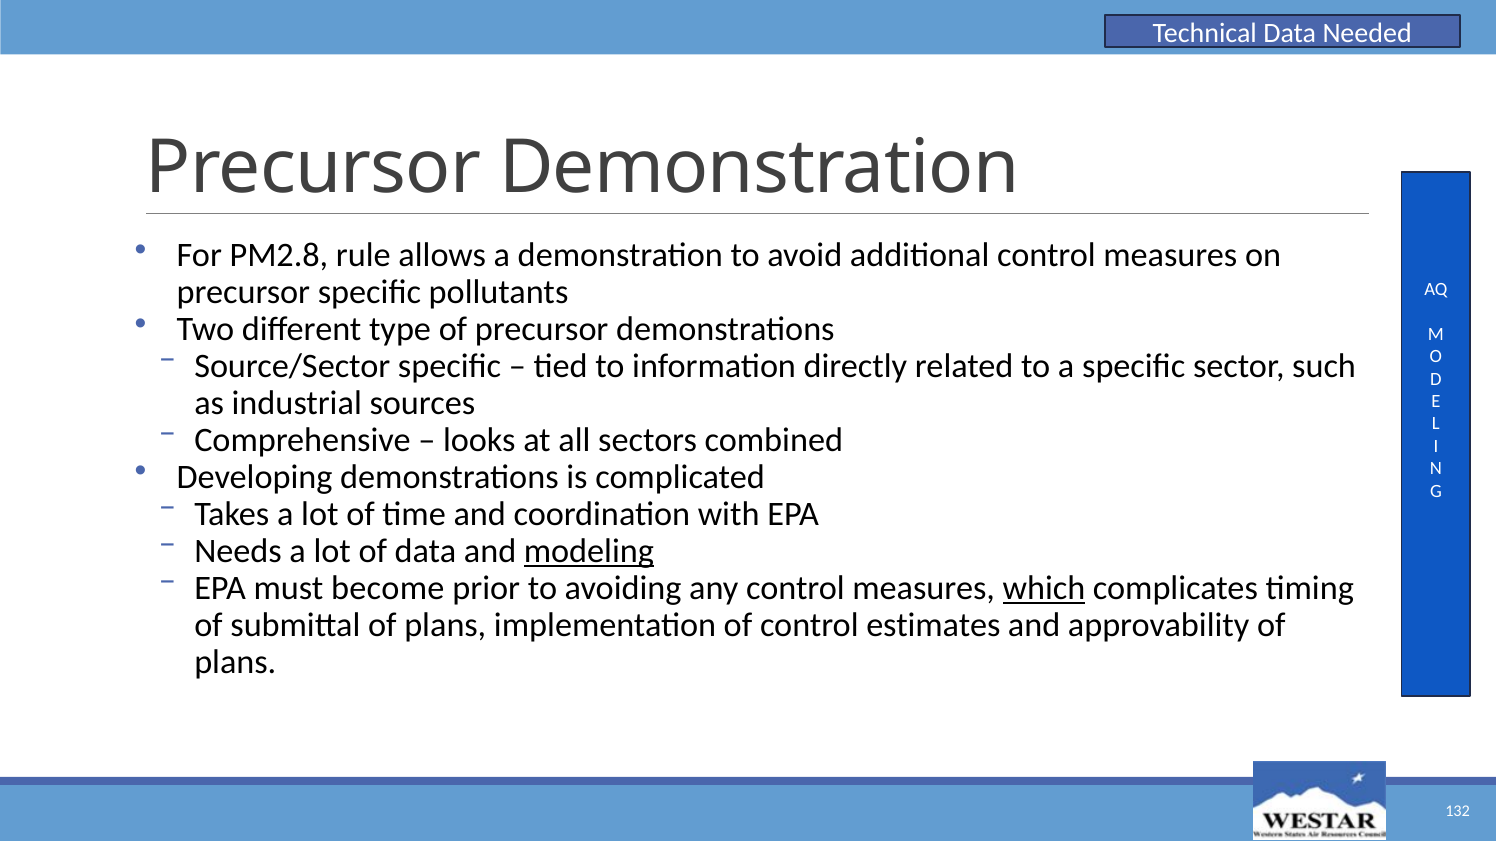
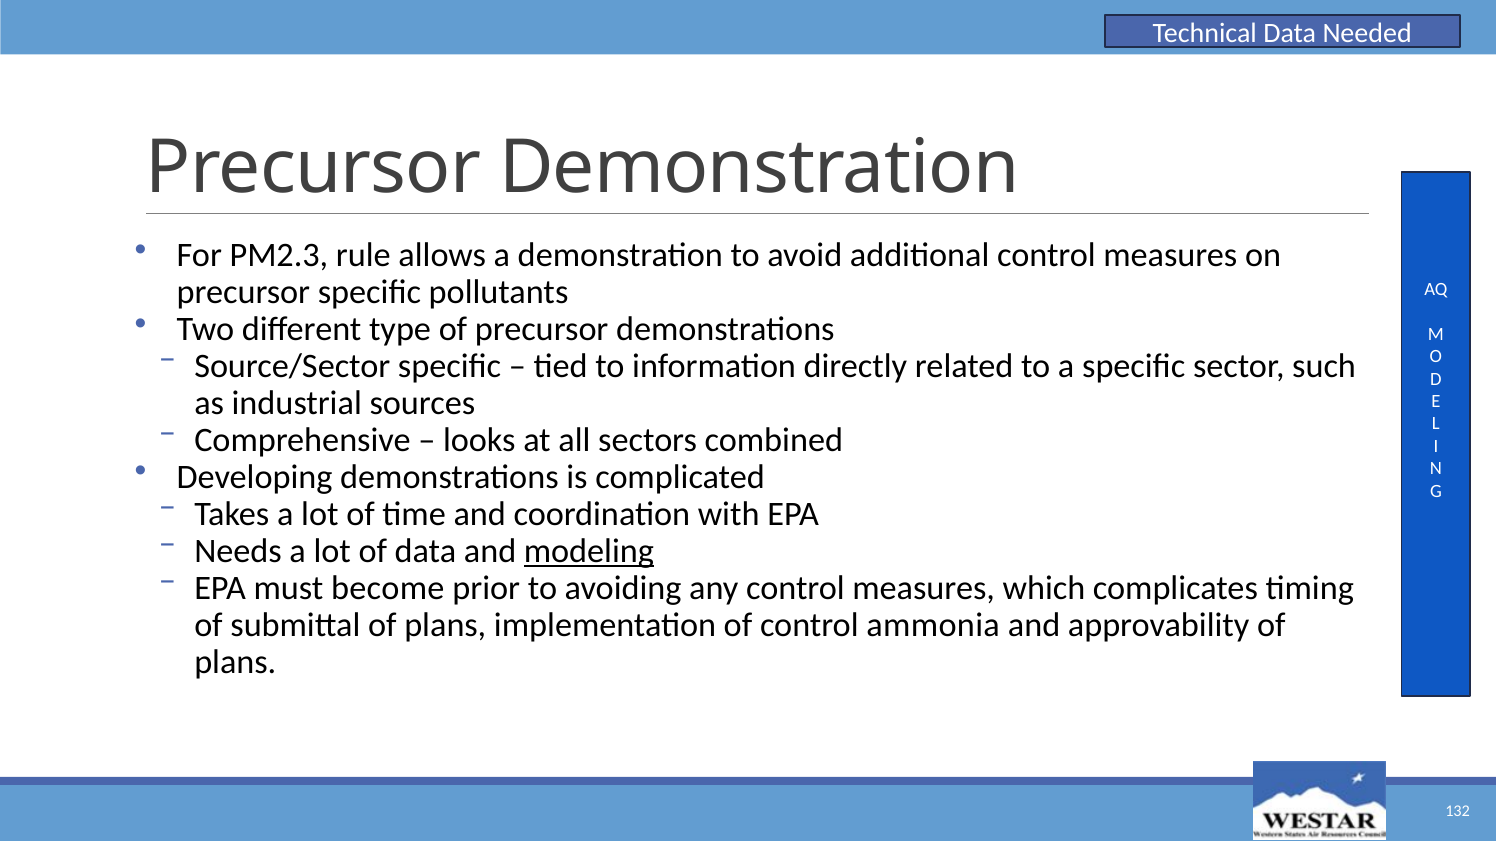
PM2.8: PM2.8 -> PM2.3 (279, 255)
which underline: present -> none (1044, 588)
estimates: estimates -> ammonia (933, 625)
